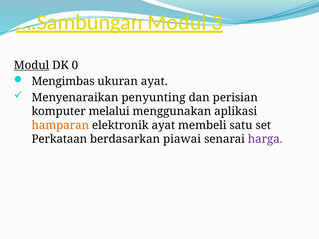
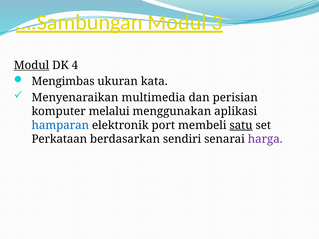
0: 0 -> 4 (75, 65)
ukuran ayat: ayat -> kata (154, 82)
penyunting: penyunting -> multimedia (154, 98)
hamparan colour: orange -> blue (60, 125)
elektronik ayat: ayat -> port (163, 125)
satu underline: none -> present (241, 125)
piawai: piawai -> sendiri (182, 139)
